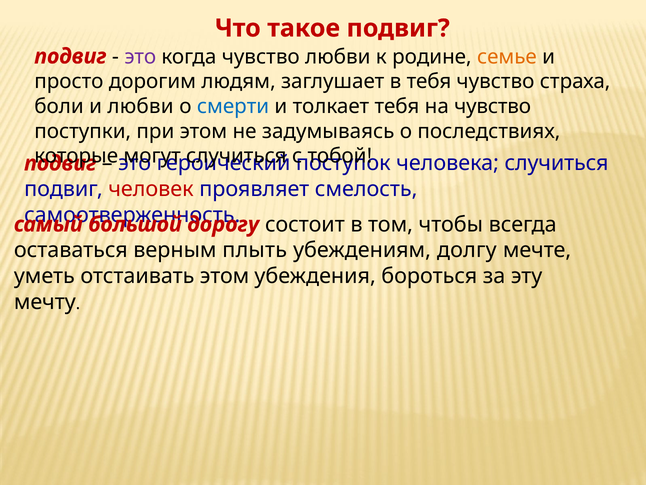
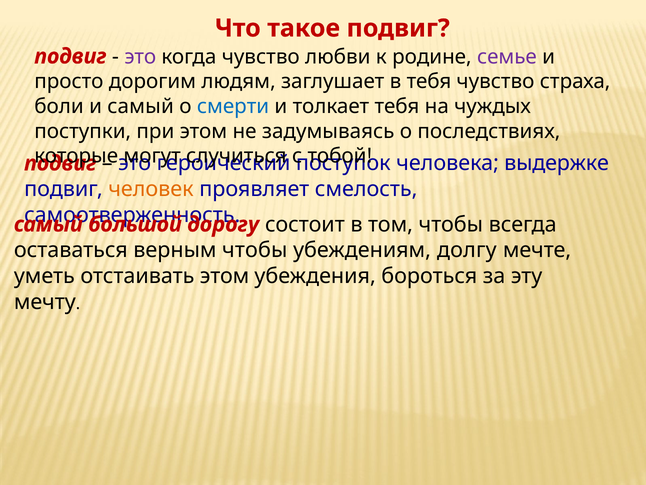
семье colour: orange -> purple (507, 57)
и любви: любви -> самый (141, 106)
на чувство: чувство -> чуждых (493, 106)
человека случиться: случиться -> выдержке (557, 163)
человек colour: red -> orange (151, 189)
верным плыть: плыть -> чтобы (255, 250)
